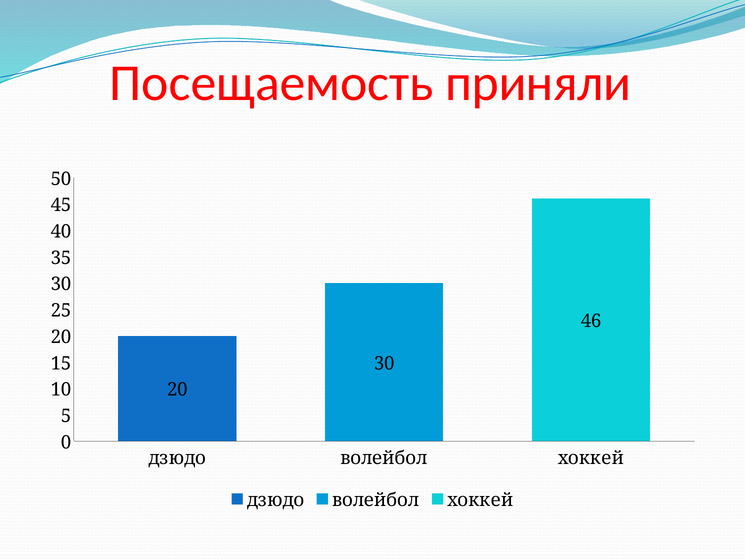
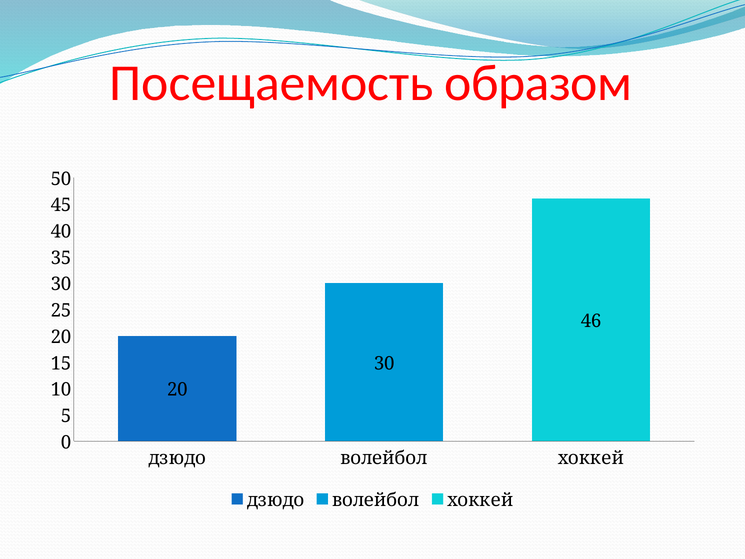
приняли: приняли -> образом (538, 83)
